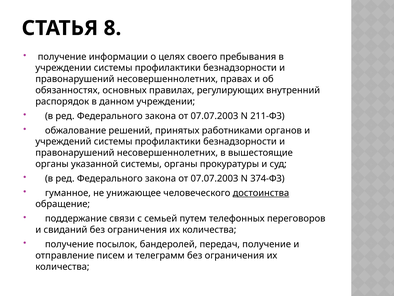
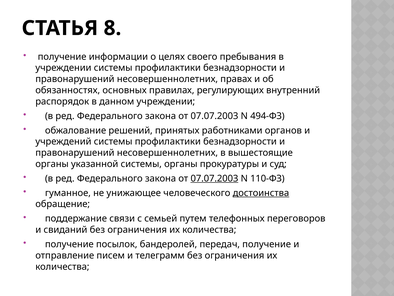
211-ФЗ: 211-ФЗ -> 494-ФЗ (267, 116)
07.07.2003 underline: none -> present (214, 178)
374-ФЗ: 374-ФЗ -> 110-ФЗ (267, 178)
